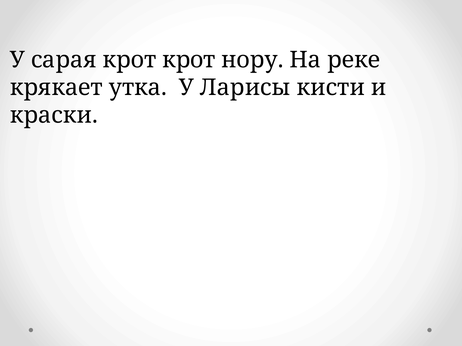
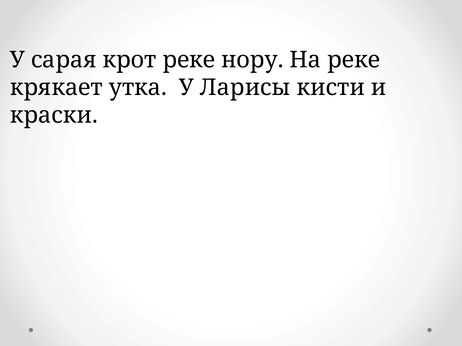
крот крот: крот -> реке (189, 60)
